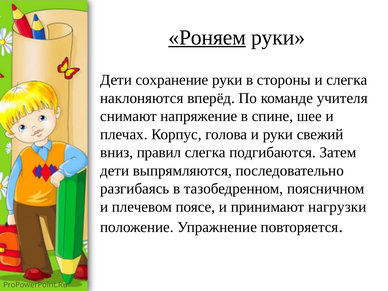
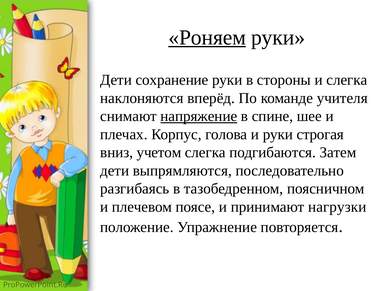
напряжение underline: none -> present (199, 116)
свежий: свежий -> строгая (320, 134)
правил: правил -> учетом (159, 152)
